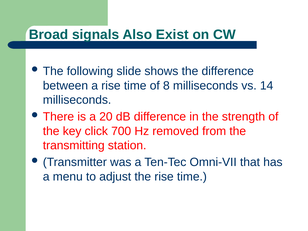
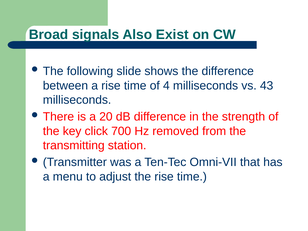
8: 8 -> 4 (166, 86)
14: 14 -> 43 (267, 86)
